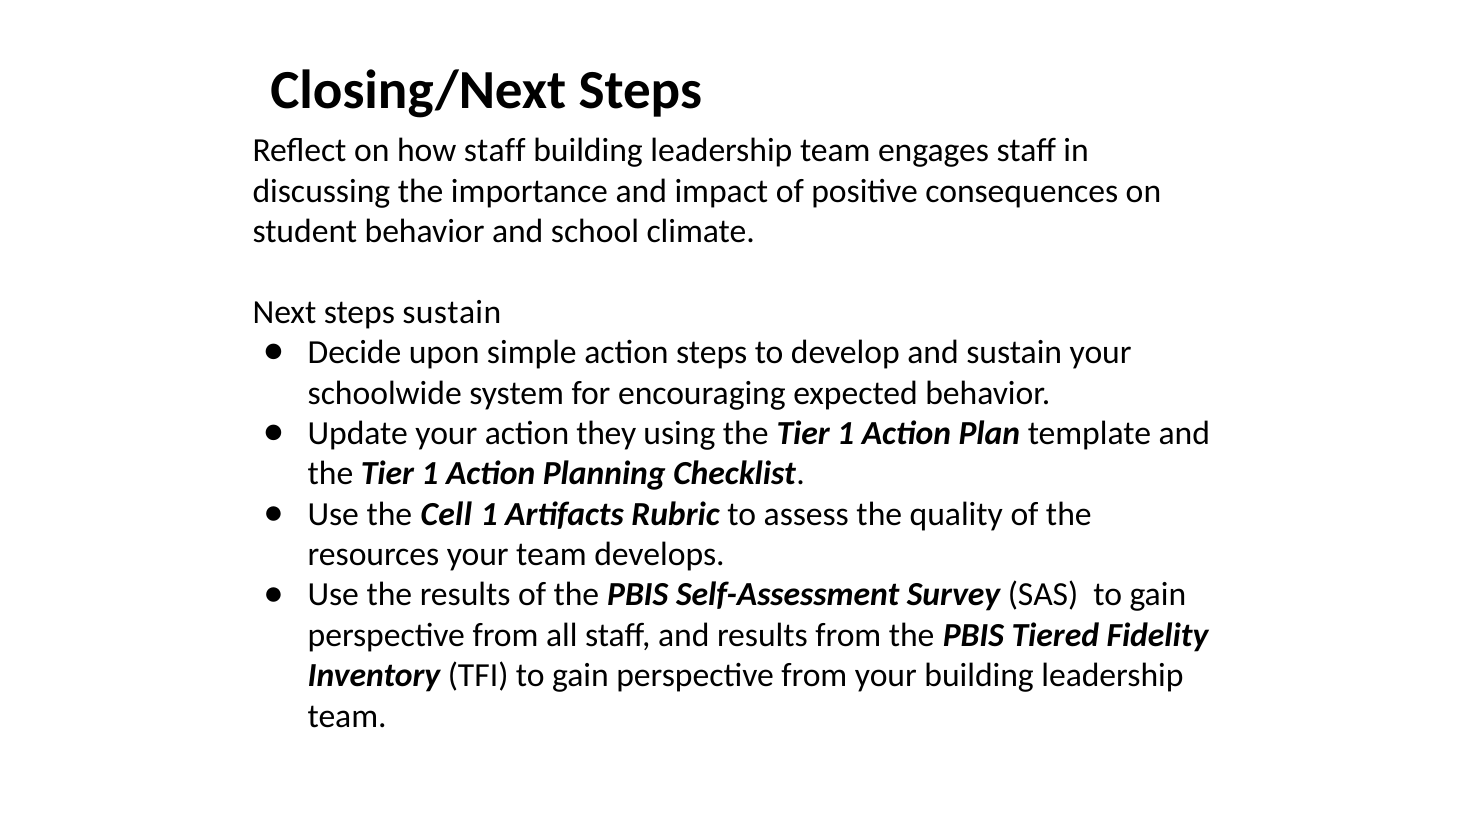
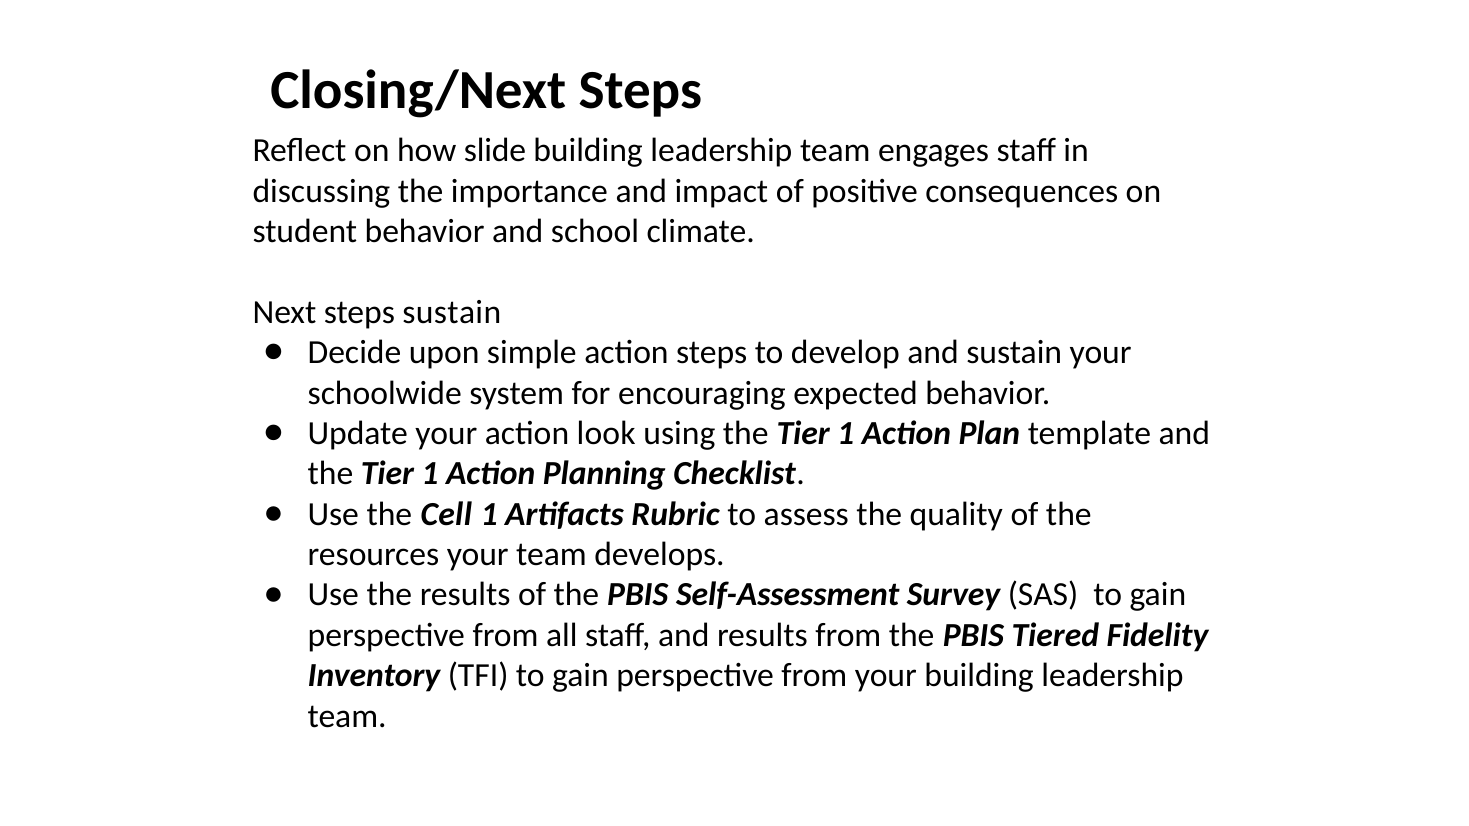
how staff: staff -> slide (495, 151)
they: they -> look (606, 434)
